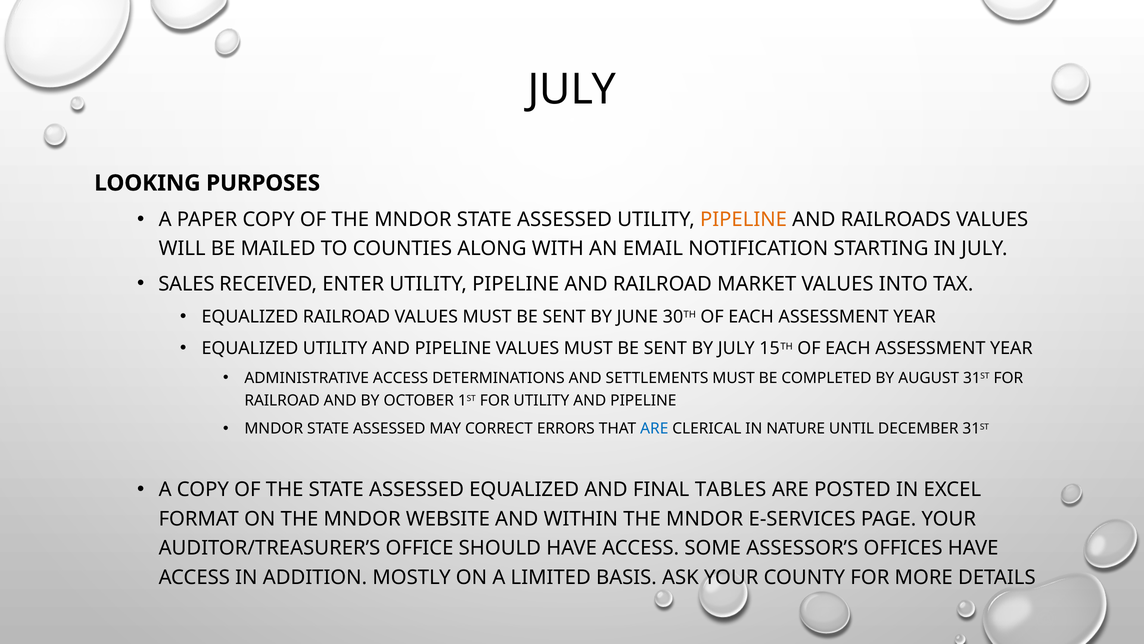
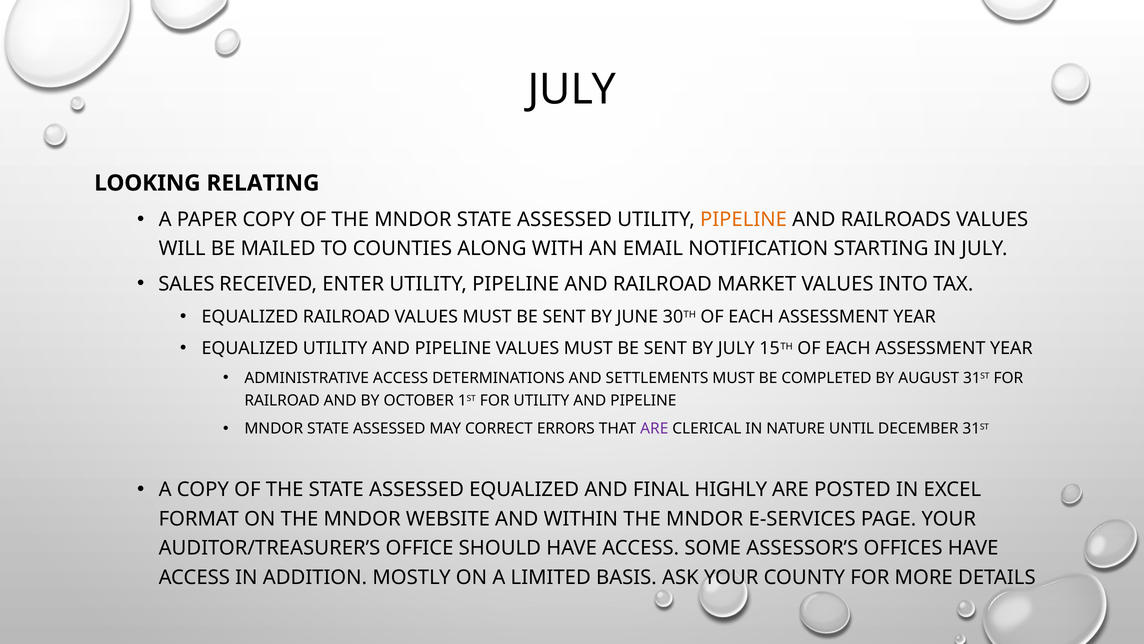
PURPOSES: PURPOSES -> RELATING (263, 183)
ARE colour: blue -> purple (654, 428)
TABLES: TABLES -> HIGHLY (731, 489)
